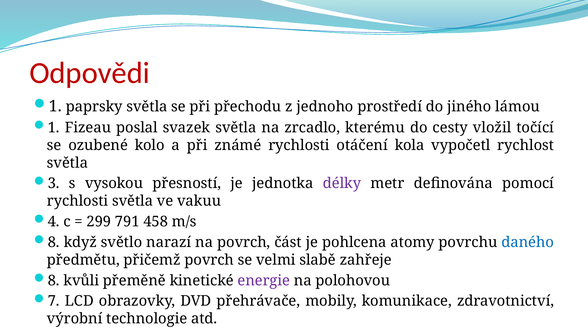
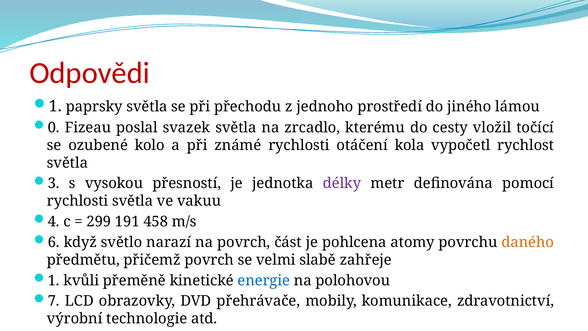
1: 1 -> 0 (54, 127)
791: 791 -> 191 (127, 221)
8: 8 -> 6 (54, 242)
daného colour: blue -> orange (528, 242)
8: 8 -> 1 (54, 280)
energie colour: purple -> blue (264, 280)
